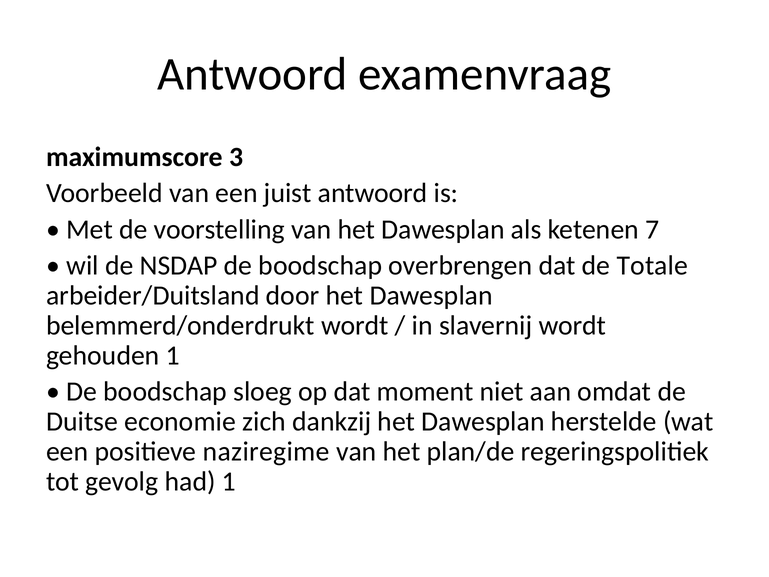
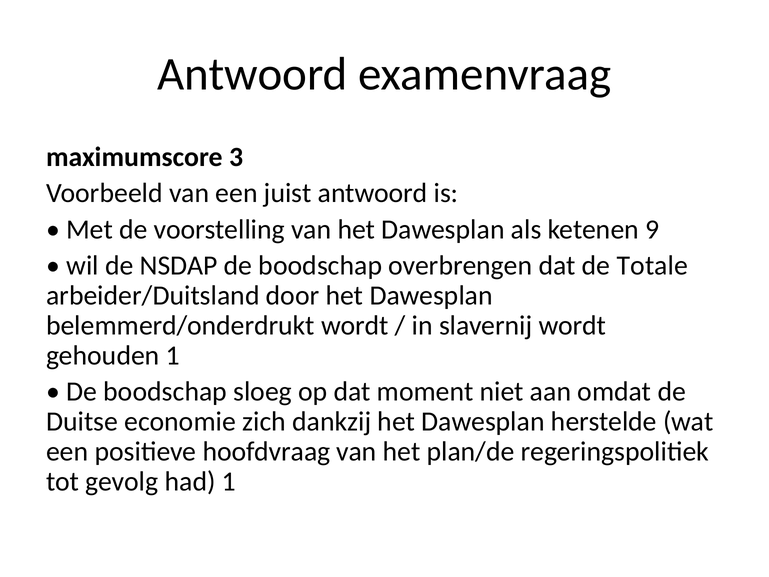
7: 7 -> 9 (652, 229)
naziregime: naziregime -> hoofdvraag (266, 451)
